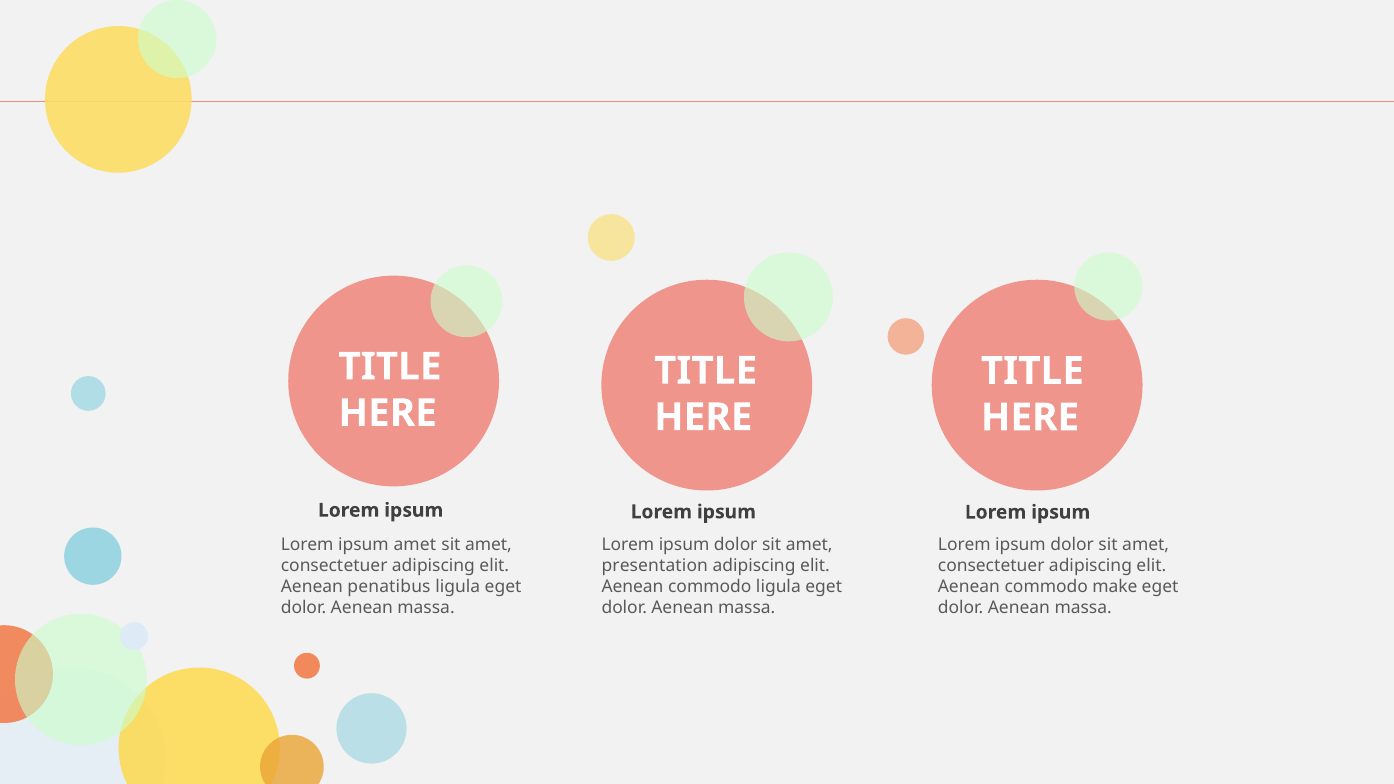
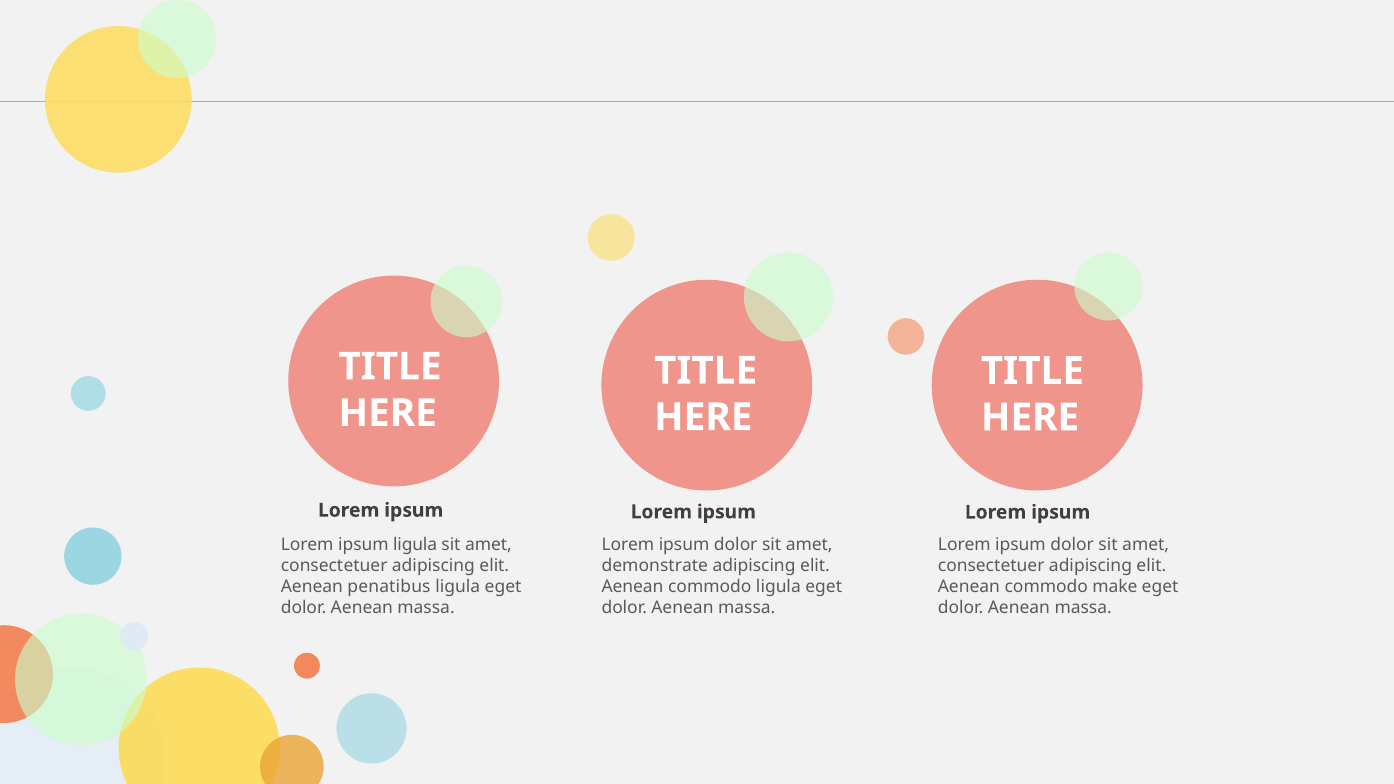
ipsum amet: amet -> ligula (415, 545)
presentation: presentation -> demonstrate (655, 566)
